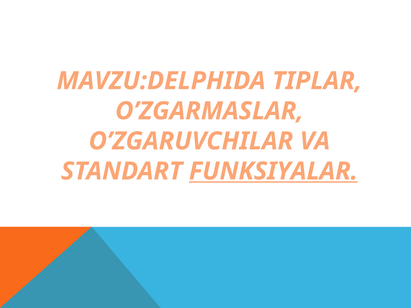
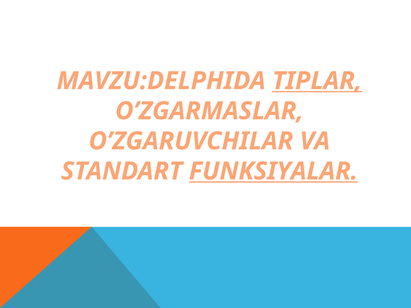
TIPLAR underline: none -> present (317, 81)
